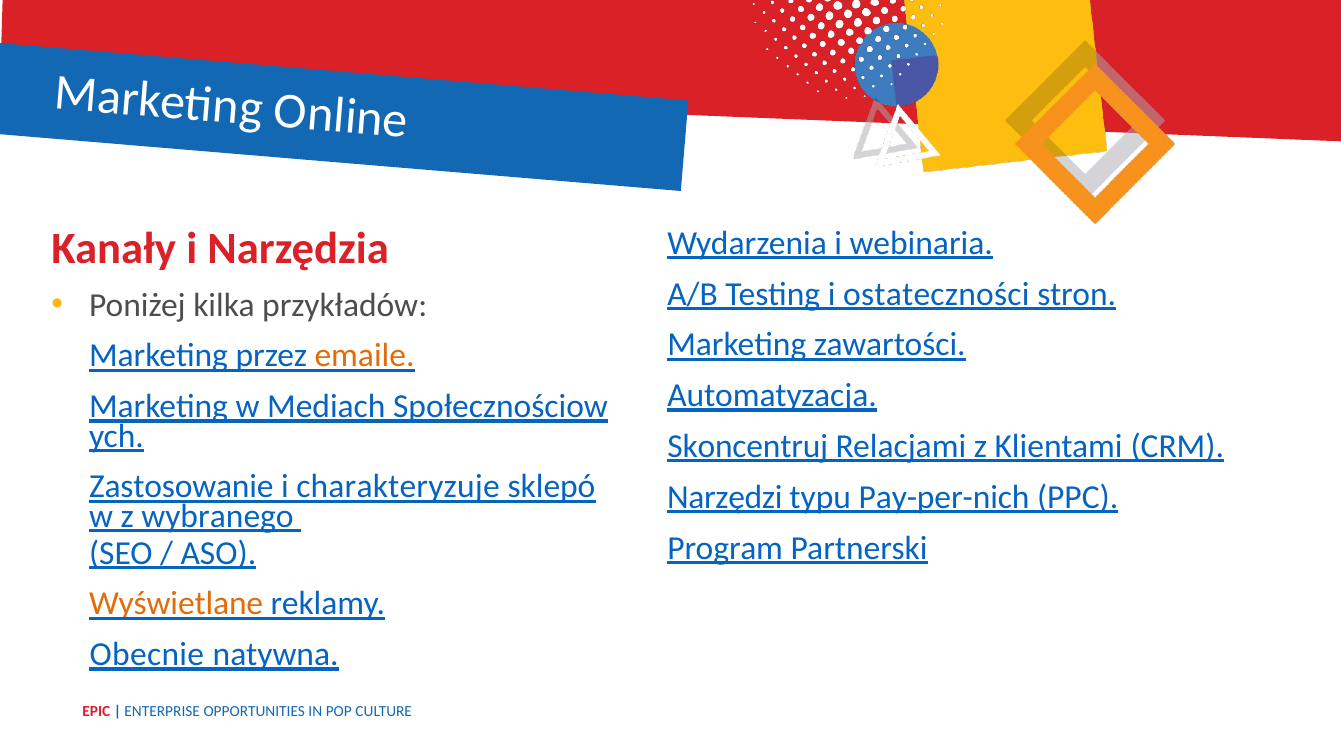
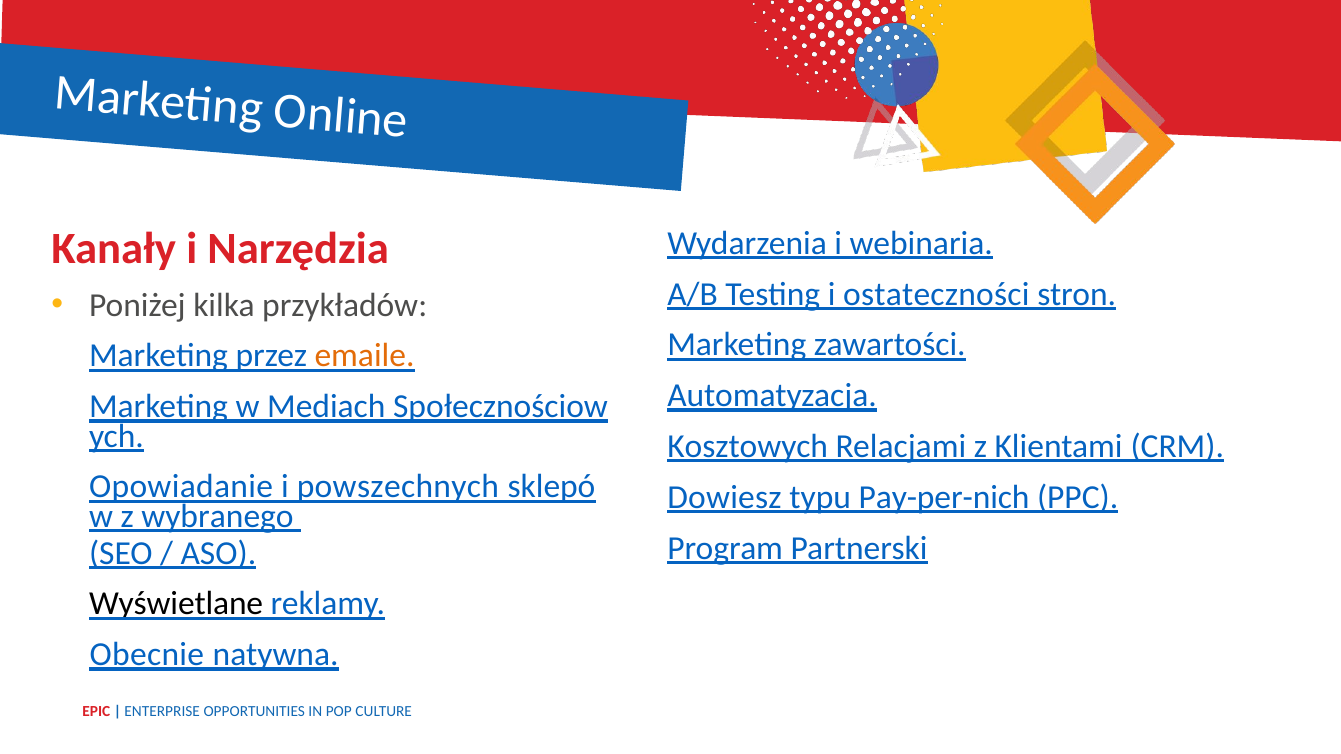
Skoncentruj: Skoncentruj -> Kosztowych (748, 447)
Zastosowanie: Zastosowanie -> Opowiadanie (181, 487)
charakteryzuje: charakteryzuje -> powszechnych (398, 487)
Narzędzi: Narzędzi -> Dowiesz (725, 497)
Wyświetlane colour: orange -> black (176, 604)
